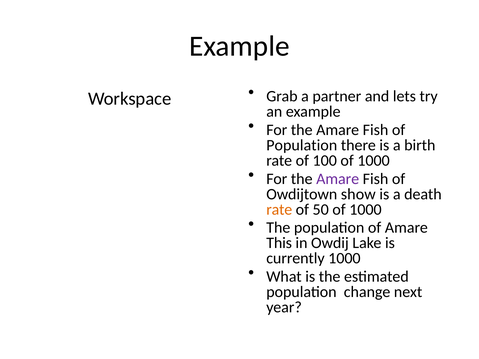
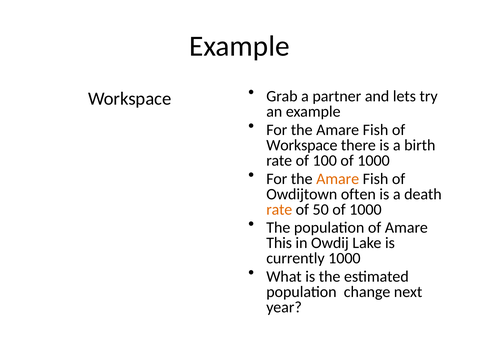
Population: Population -> Workspace (302, 145)
Amare colour: purple -> orange (338, 179)
show: show -> often (358, 194)
